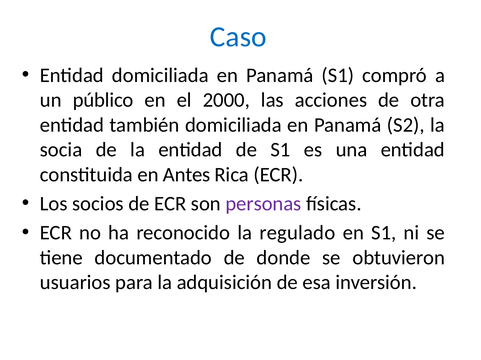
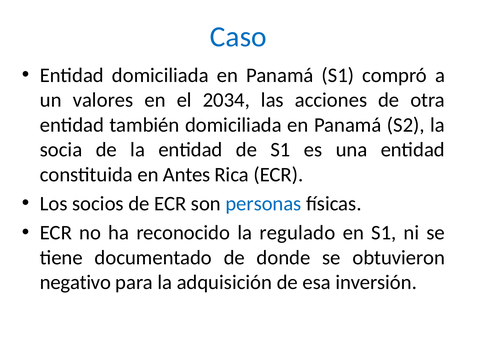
público: público -> valores (103, 100)
2000: 2000 -> 2034 (226, 100)
personas colour: purple -> blue (263, 204)
usuarios: usuarios -> negativo (75, 283)
